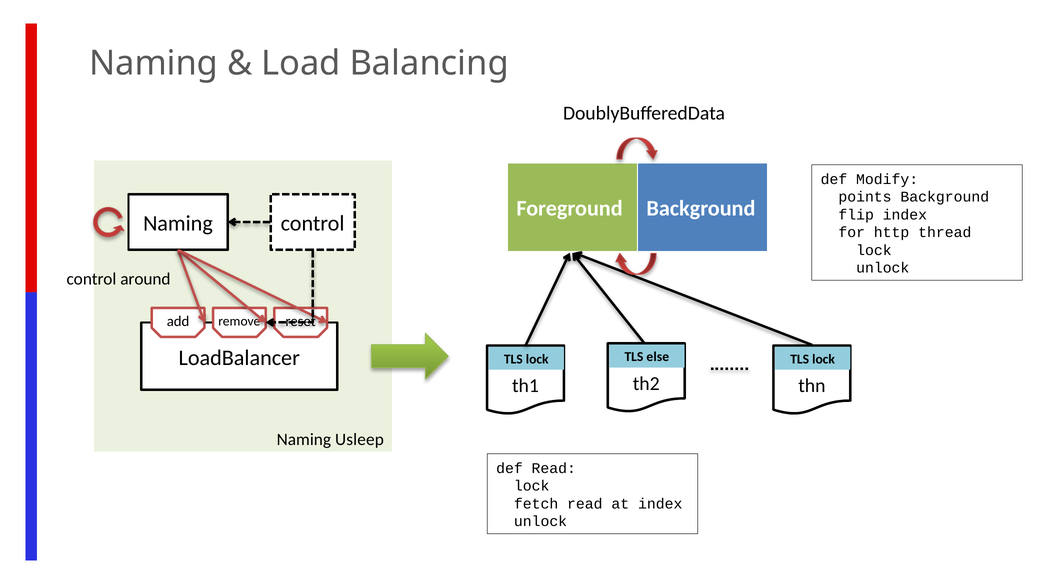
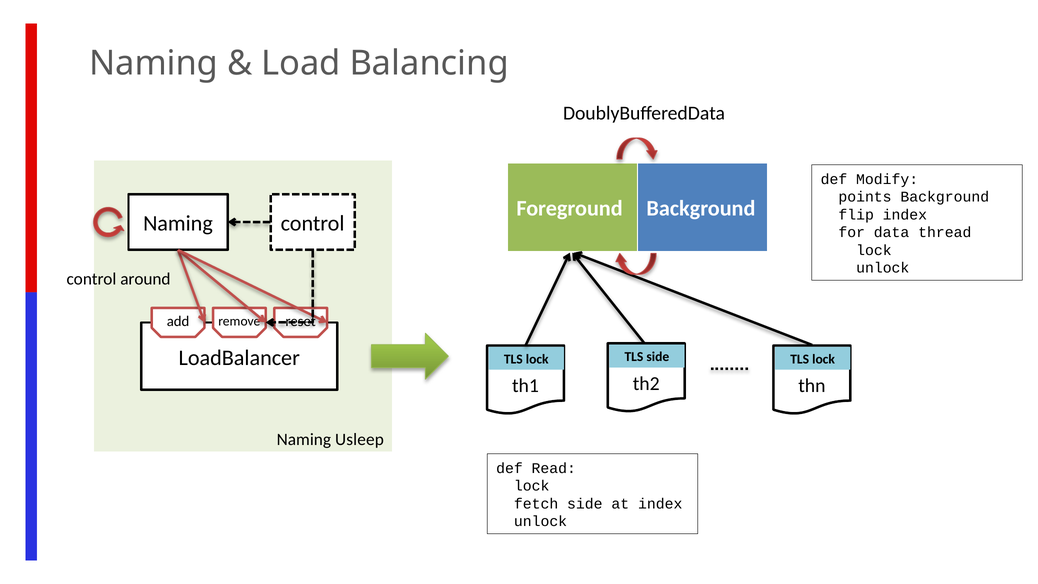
http: http -> data (892, 232)
TLS else: else -> side (658, 357)
fetch read: read -> side (585, 503)
